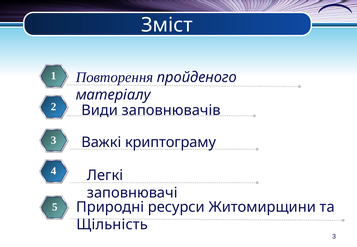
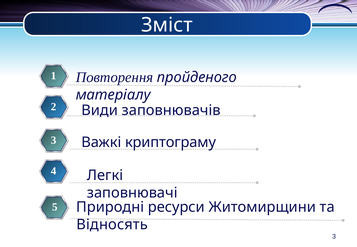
Щільність: Щільність -> Відносять (112, 225)
